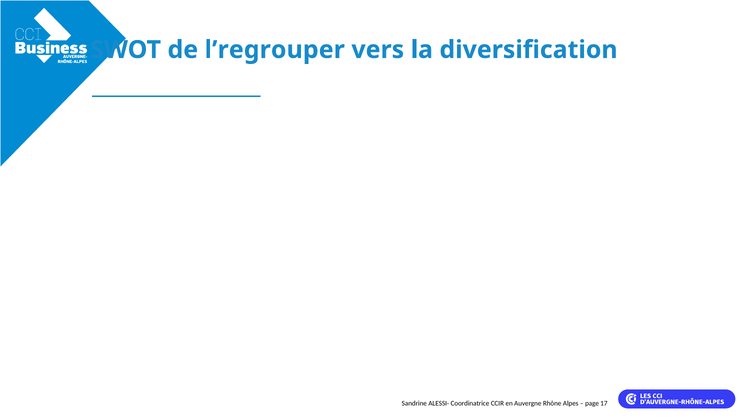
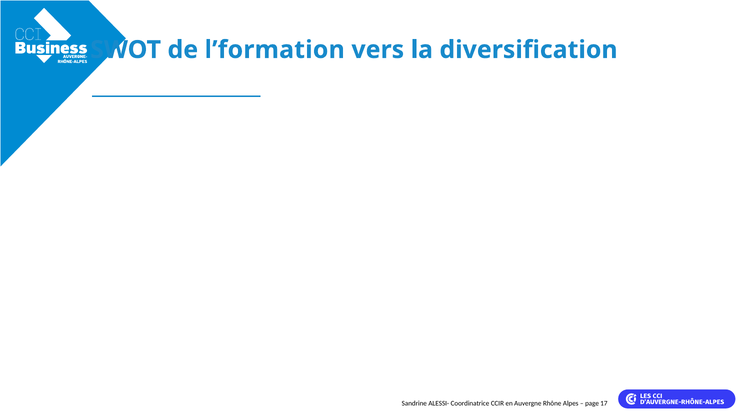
l’regrouper: l’regrouper -> l’formation (275, 50)
